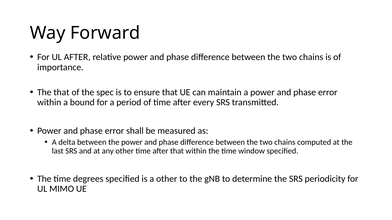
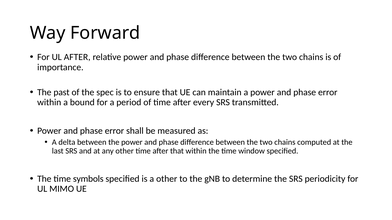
The that: that -> past (62, 92)
degrees: degrees -> symbols (88, 179)
